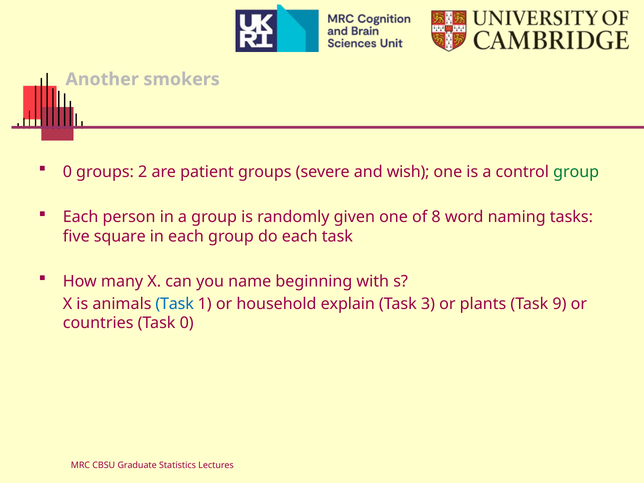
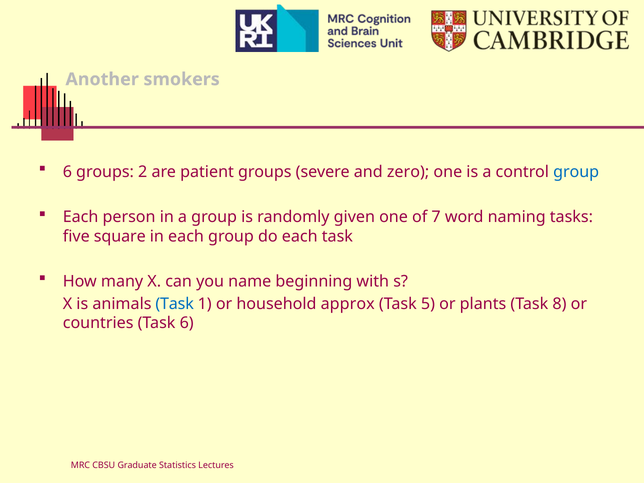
0: 0 -> 6 (67, 172)
wish: wish -> zero (408, 172)
group colour: green -> blue (576, 172)
8: 8 -> 7 (436, 217)
explain: explain -> approx (348, 304)
3: 3 -> 5 (428, 304)
9: 9 -> 8 (559, 304)
Task 0: 0 -> 6 (187, 323)
